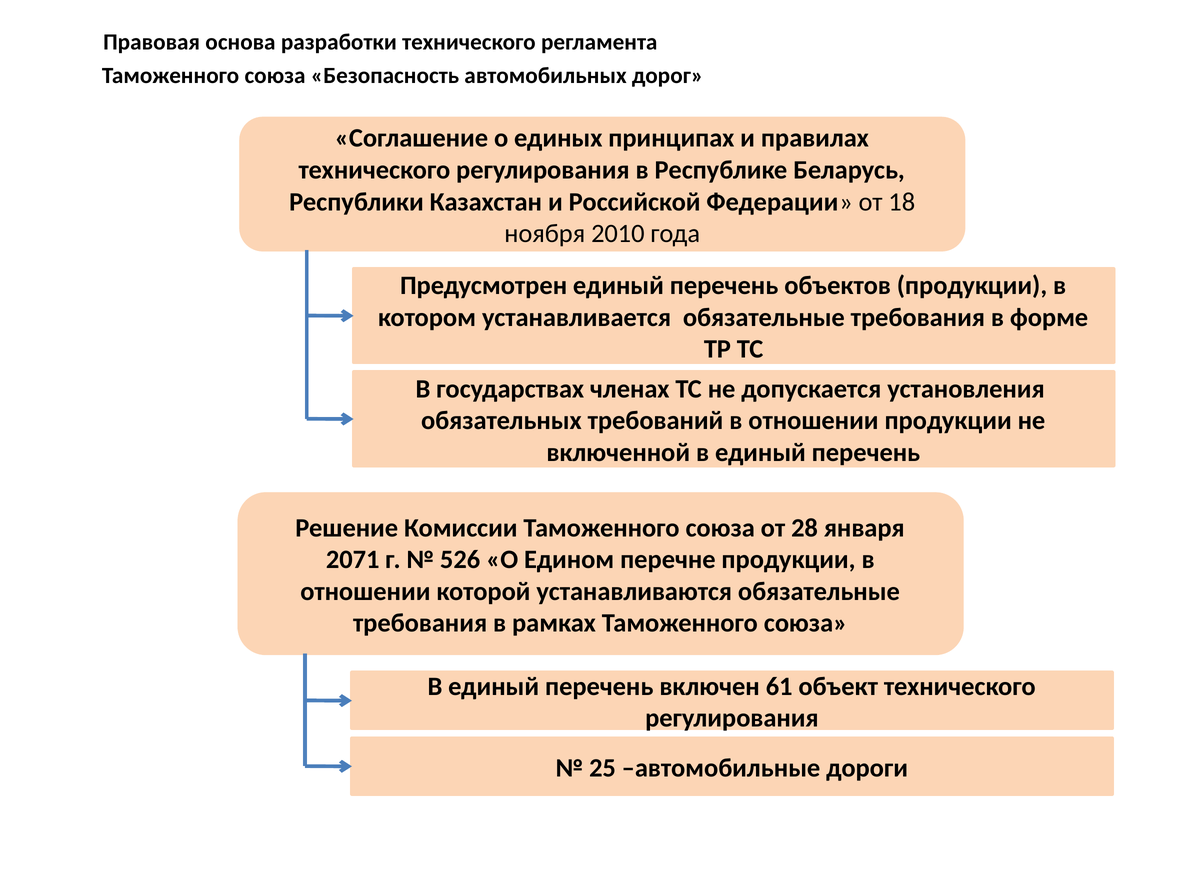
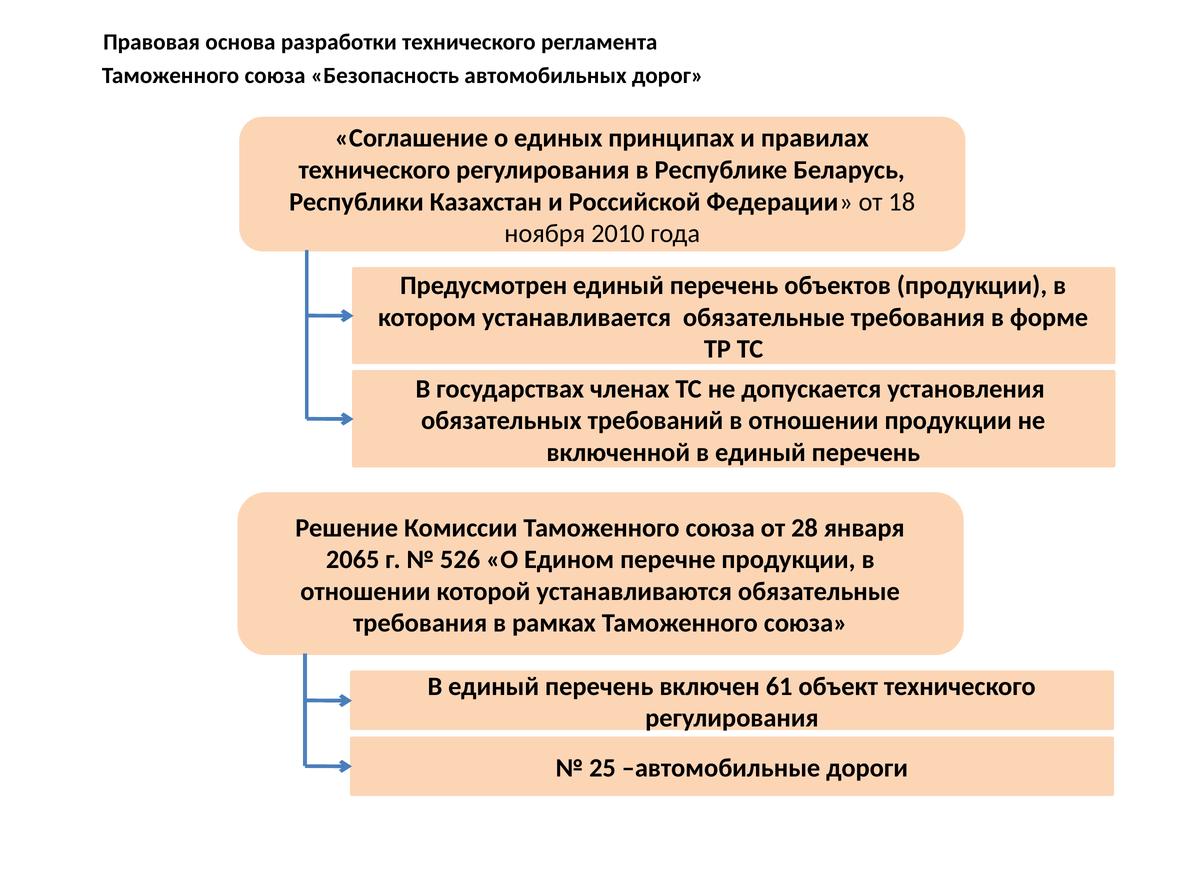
2071: 2071 -> 2065 (353, 560)
